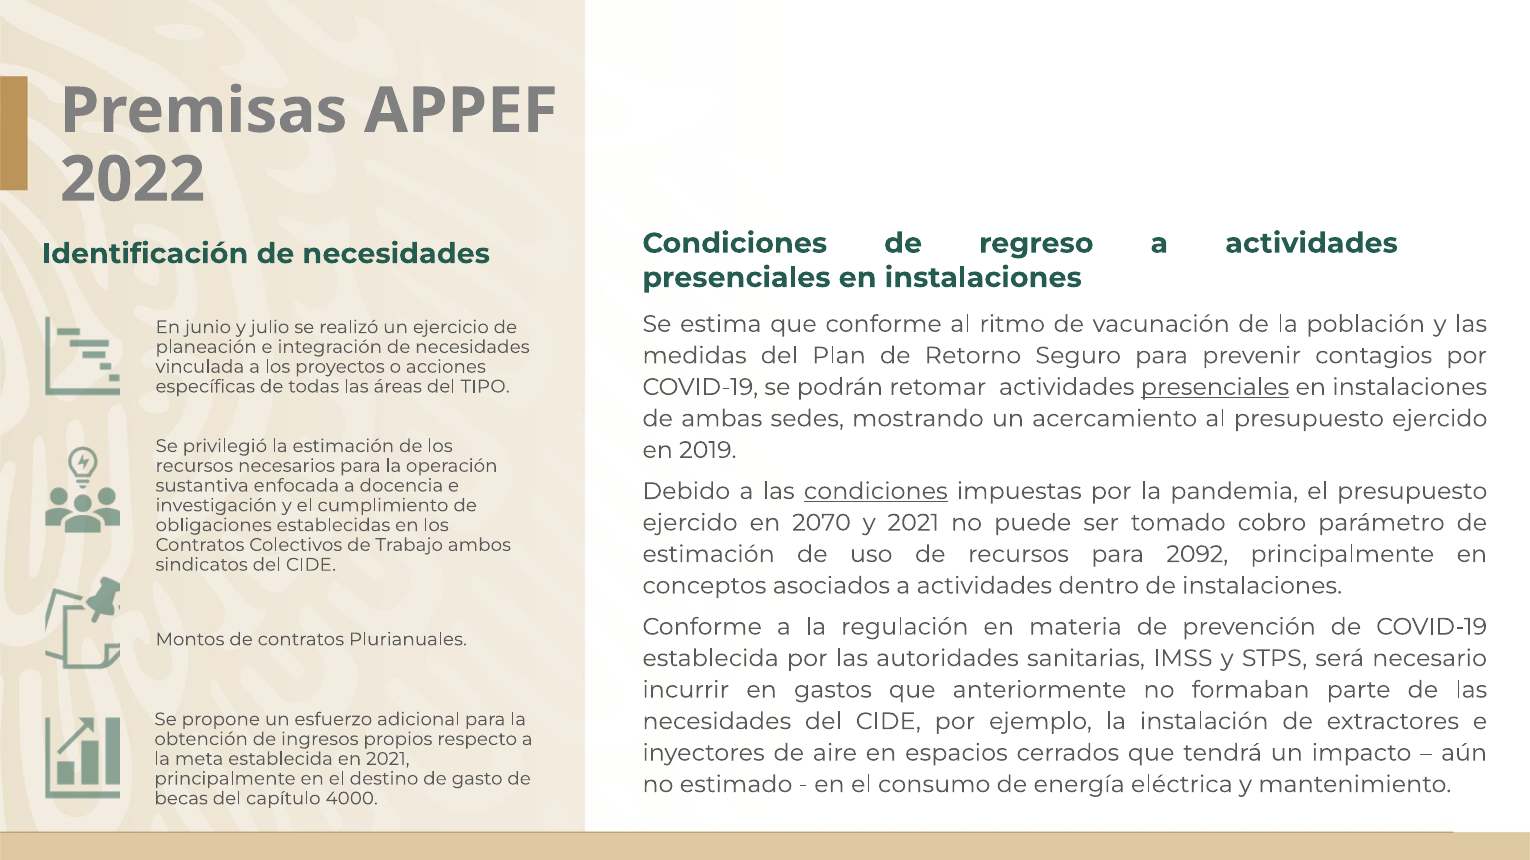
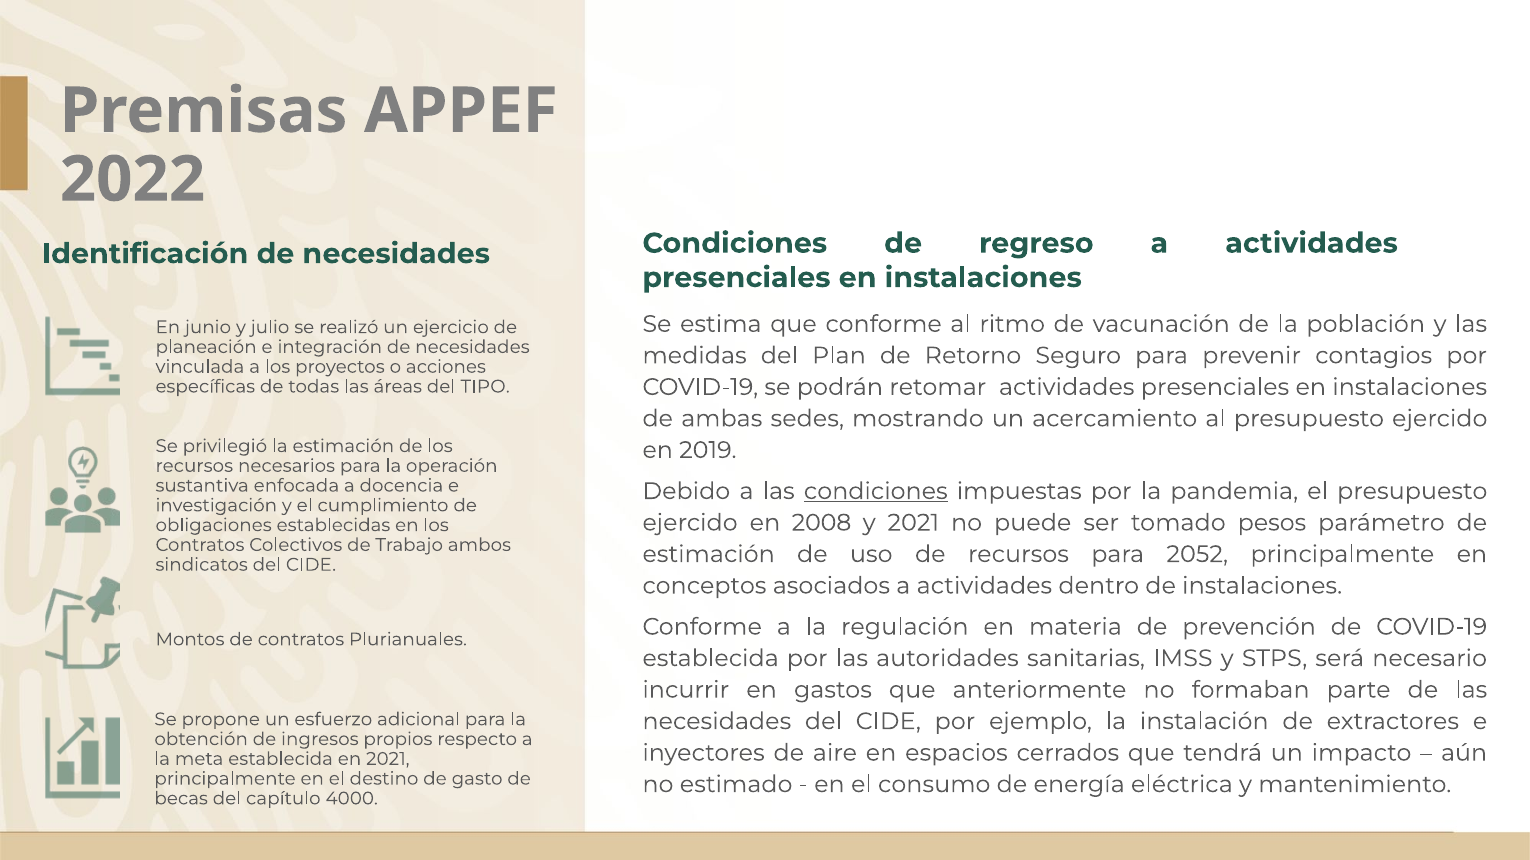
presenciales underline: present -> none (1215, 387)
2070: 2070 -> 2008 (822, 523)
cobro: cobro -> pesos (1272, 523)
2092: 2092 -> 2052 (1197, 555)
